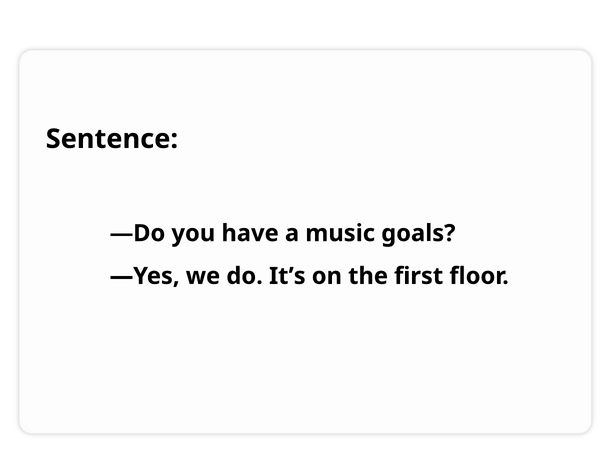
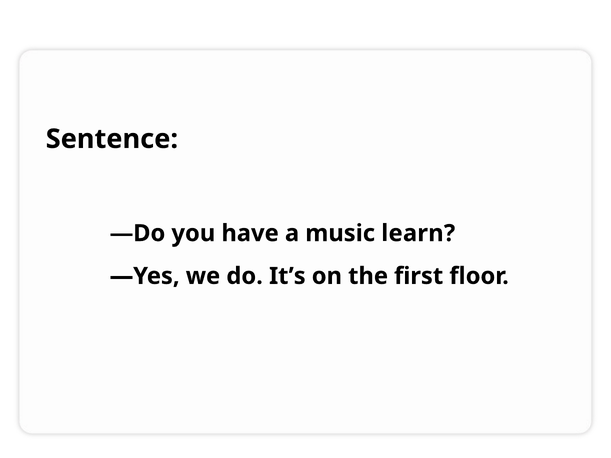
goals: goals -> learn (418, 233)
